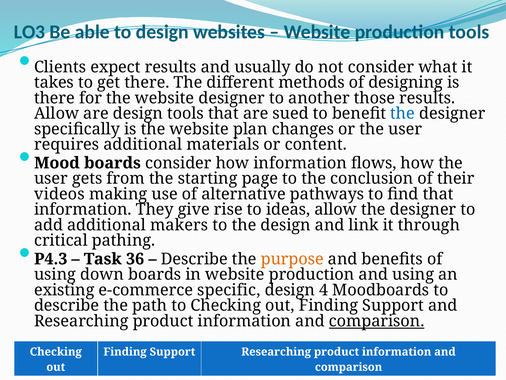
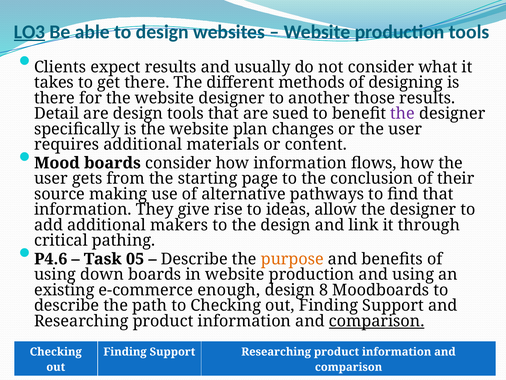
LO3 underline: none -> present (30, 32)
Allow: Allow -> Detail (57, 113)
the colour: blue -> purple (403, 113)
videos: videos -> source (60, 194)
P4.3: P4.3 -> P4.6 (51, 259)
36: 36 -> 05 (135, 259)
specific: specific -> enough (229, 290)
4: 4 -> 8 (324, 290)
